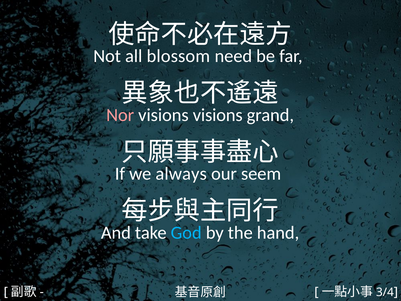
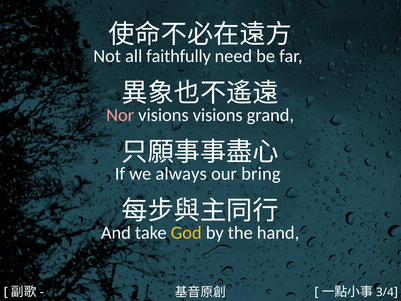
blossom: blossom -> faithfully (179, 56)
seem: seem -> bring (261, 174)
God colour: light blue -> yellow (186, 233)
